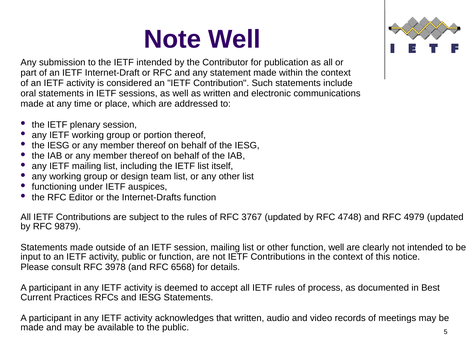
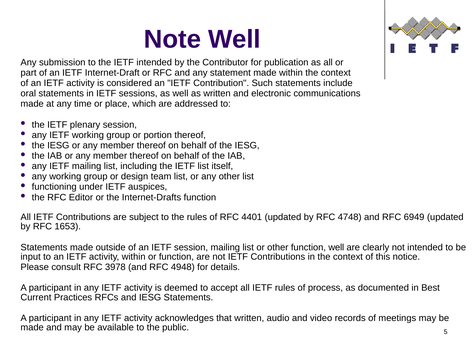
3767: 3767 -> 4401 (252, 217)
4979: 4979 -> 6949 (414, 217)
9879: 9879 -> 1653 (68, 227)
activity public: public -> within (134, 257)
6568: 6568 -> 4948 (183, 267)
